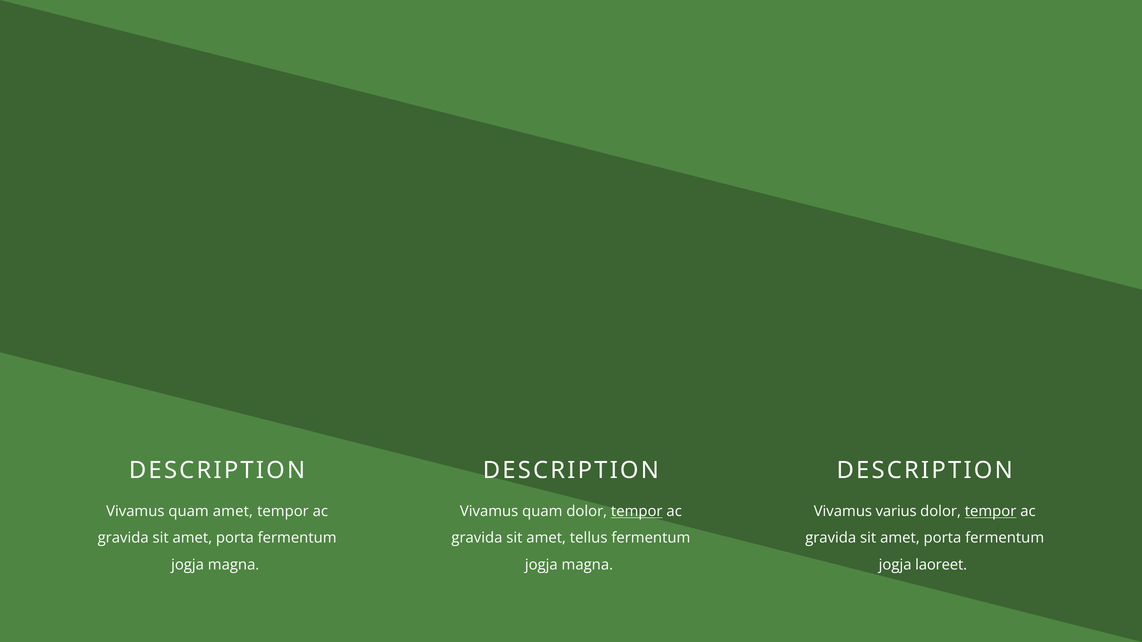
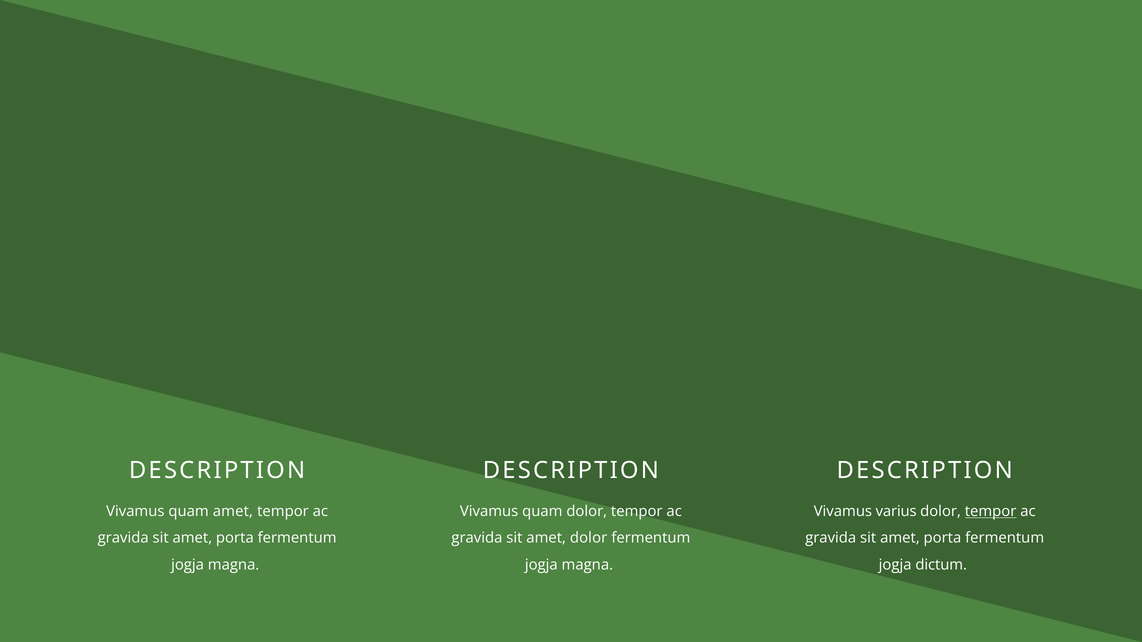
tempor underline: present -> none (637, 512)
amet tellus: tellus -> dolor (589, 538)
laoreet: laoreet -> dictum (941, 565)
